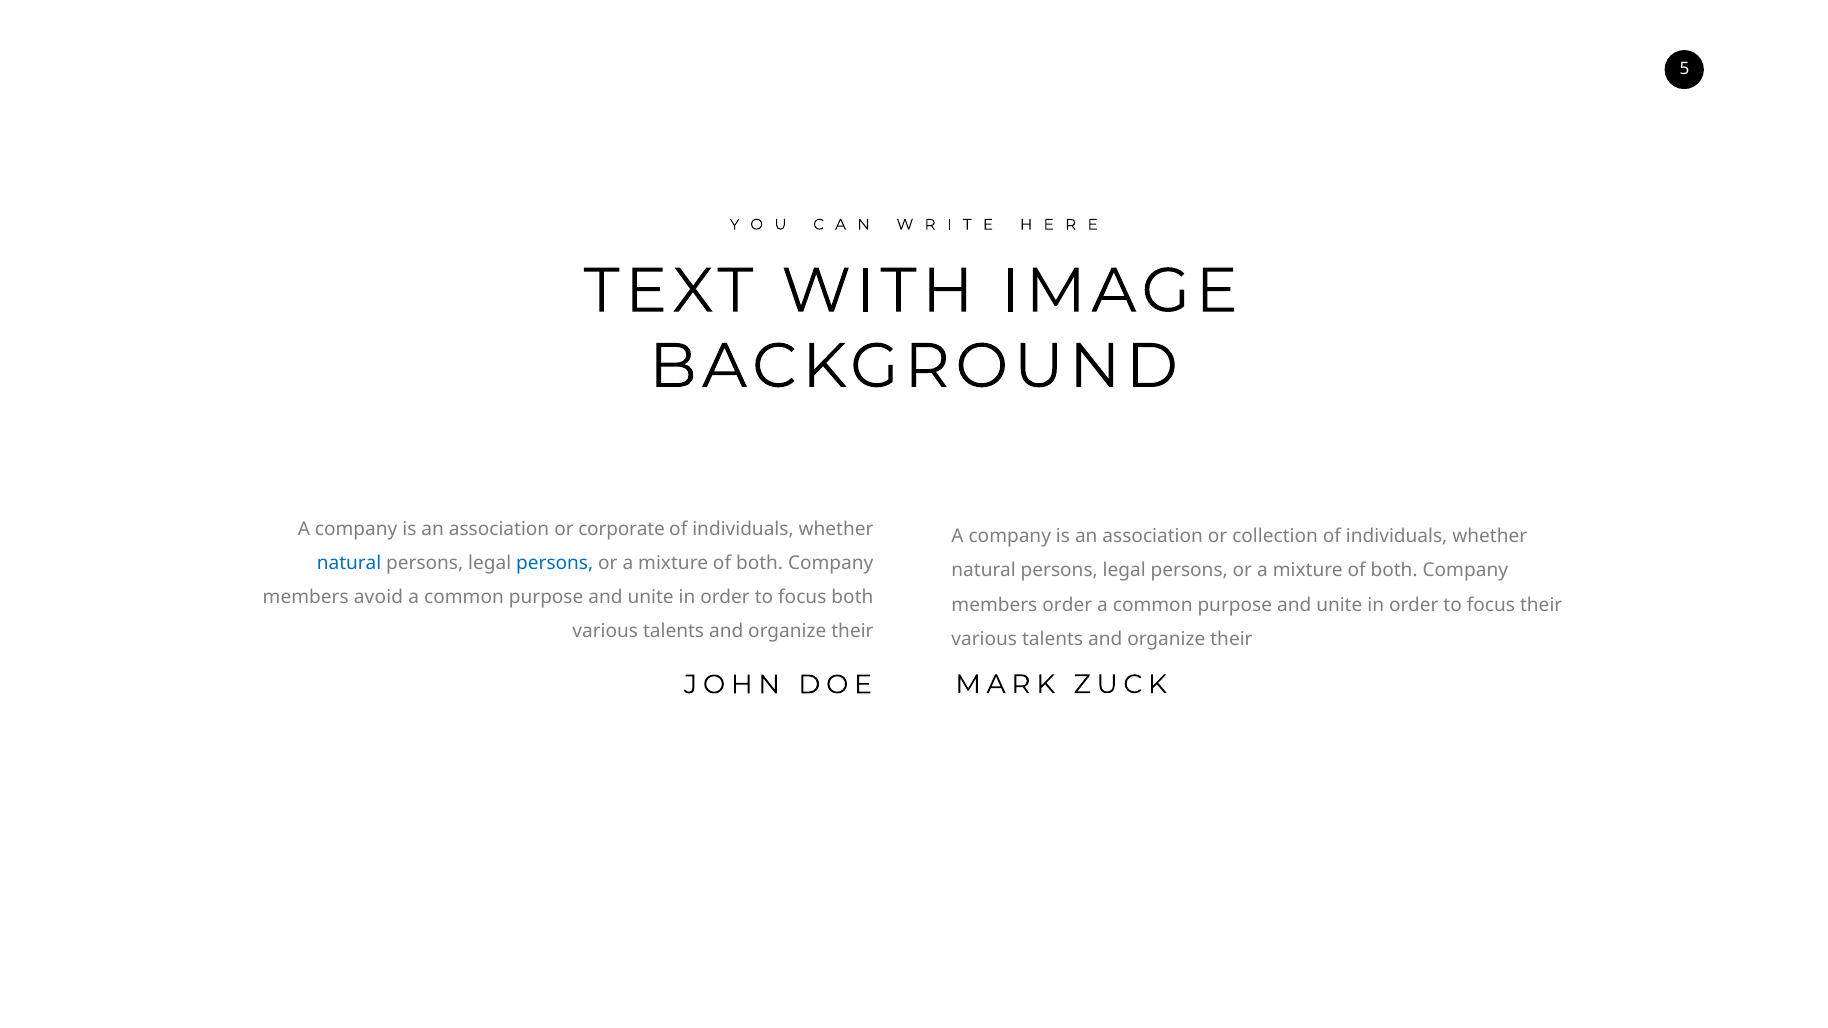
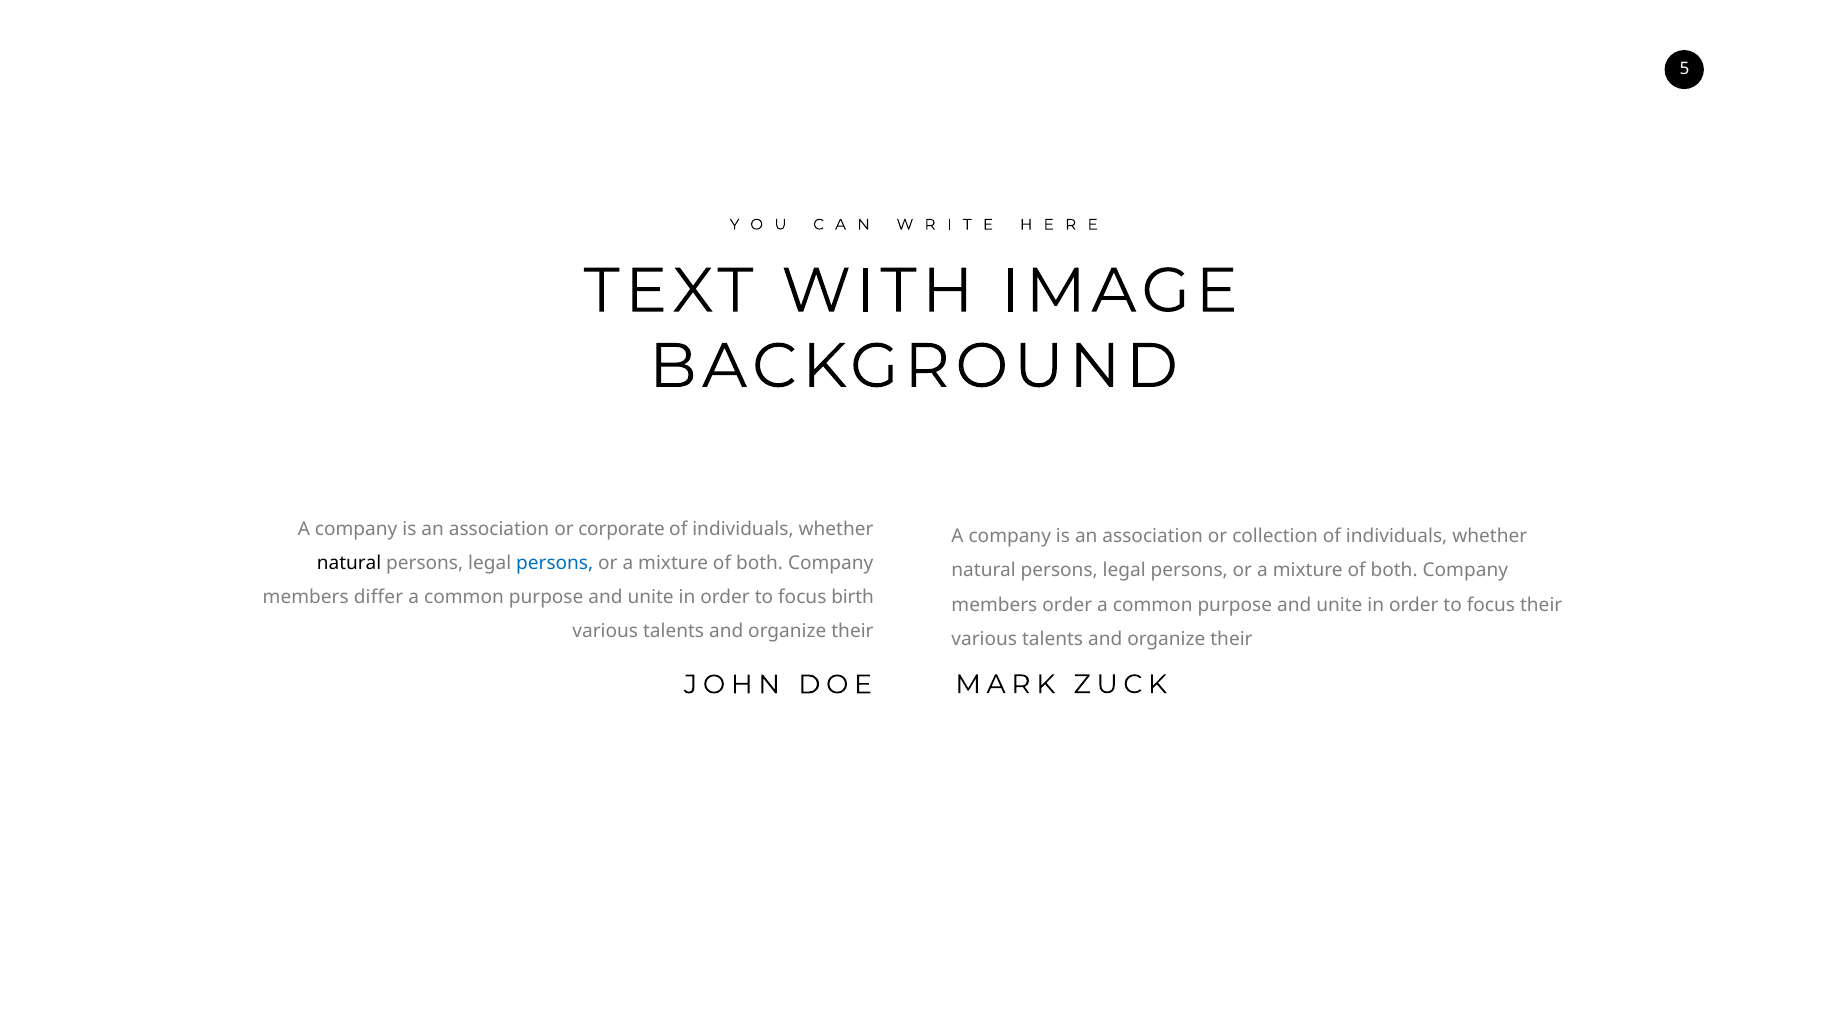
natural colour: blue -> black (349, 563)
avoid: avoid -> differ (378, 598)
focus both: both -> birth (853, 598)
